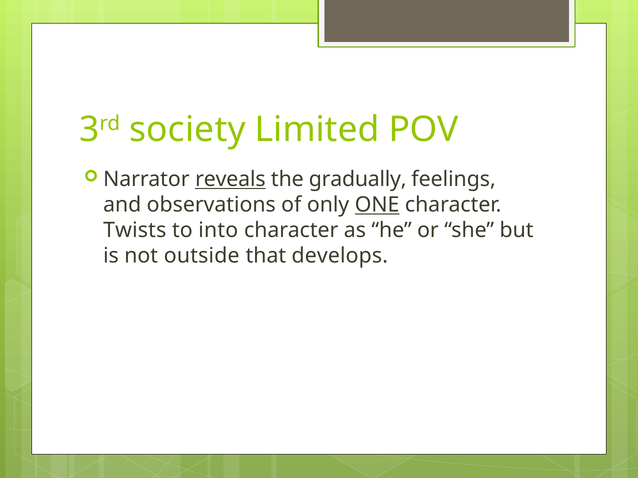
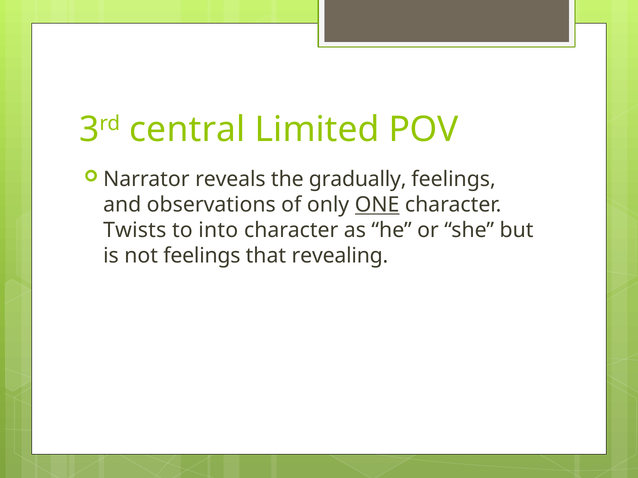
society: society -> central (187, 129)
reveals underline: present -> none (230, 180)
not outside: outside -> feelings (202, 256)
develops: develops -> revealing (340, 256)
